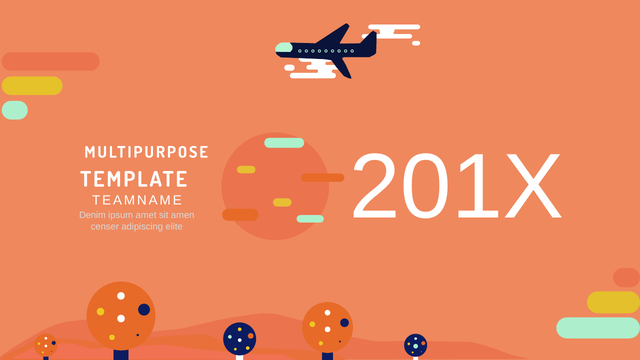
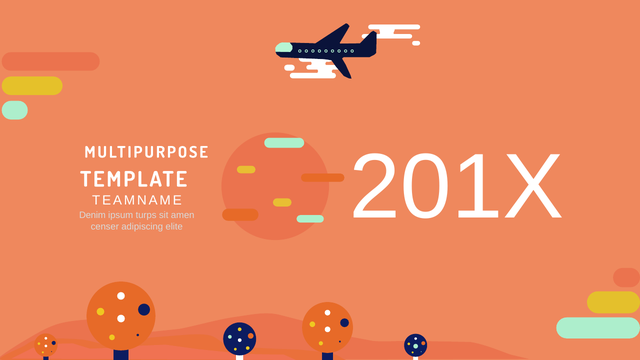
amet: amet -> turps (146, 215)
